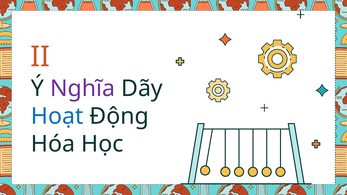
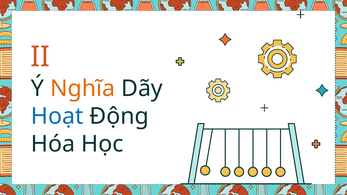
Nghĩa colour: purple -> orange (83, 89)
